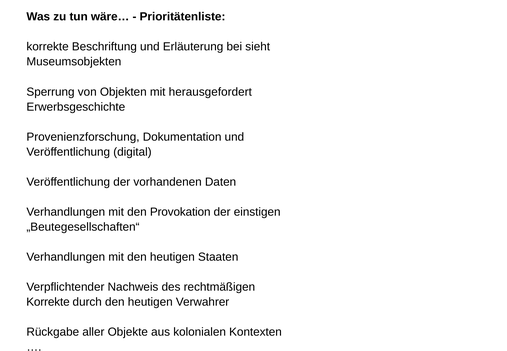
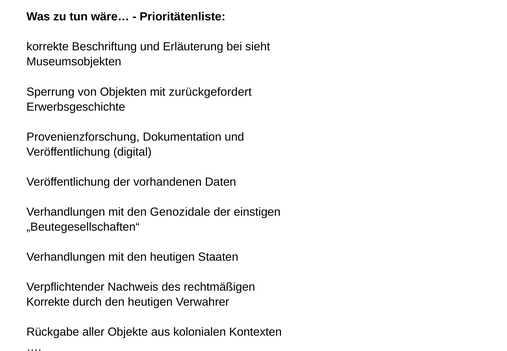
herausgefordert: herausgefordert -> zurückgefordert (210, 92)
Provokation: Provokation -> Genozidale (180, 212)
